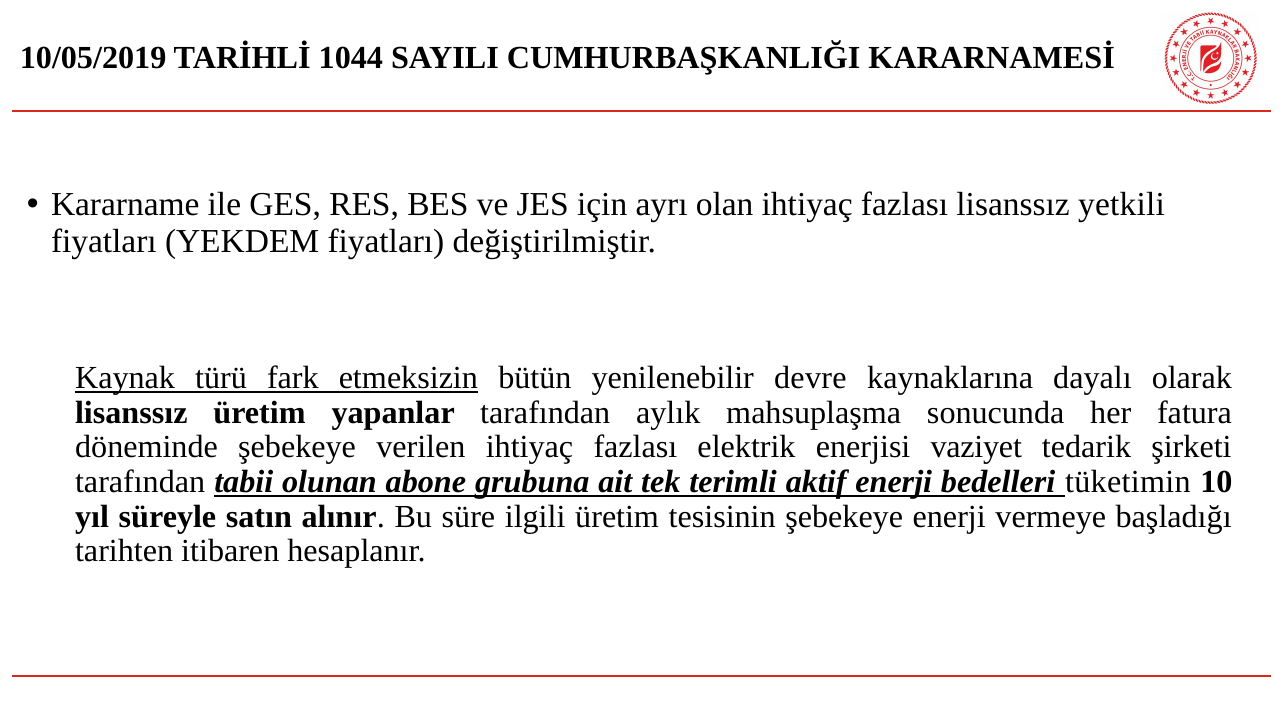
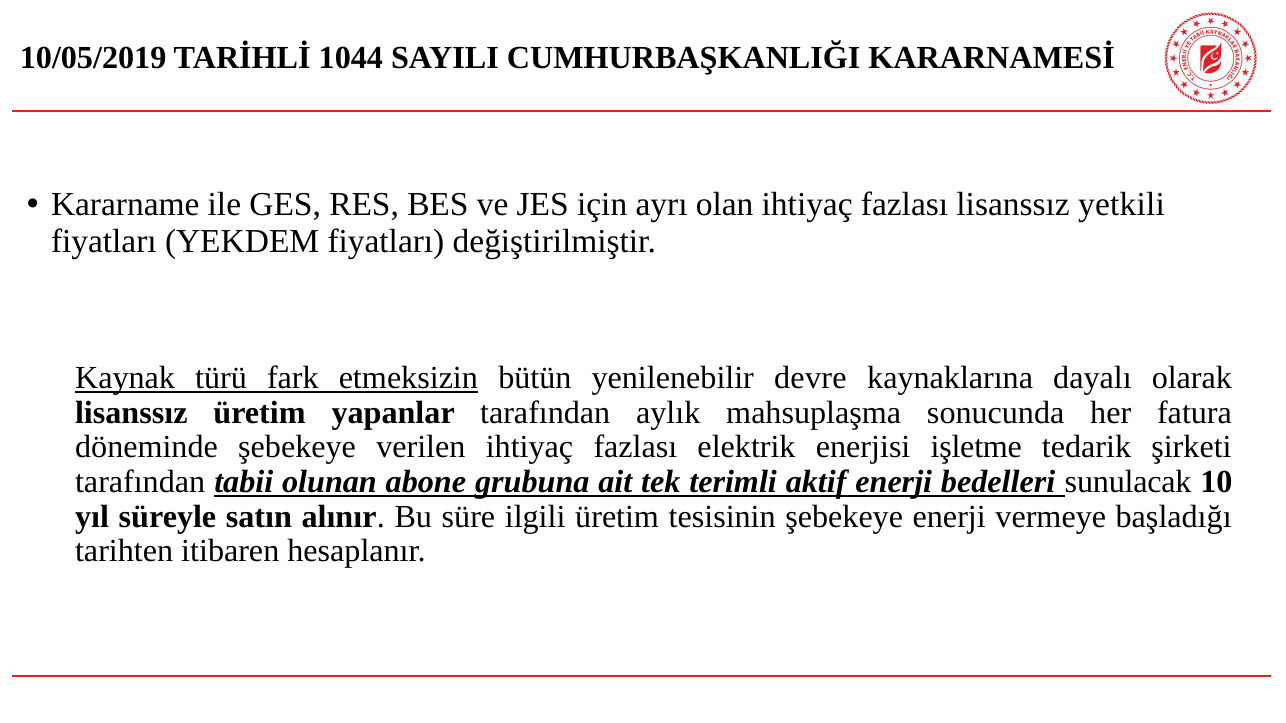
vaziyet: vaziyet -> işletme (976, 447)
tüketimin: tüketimin -> sunulacak (1128, 482)
